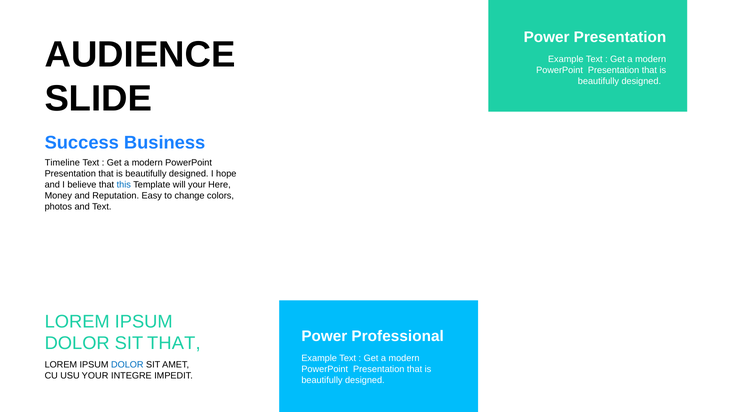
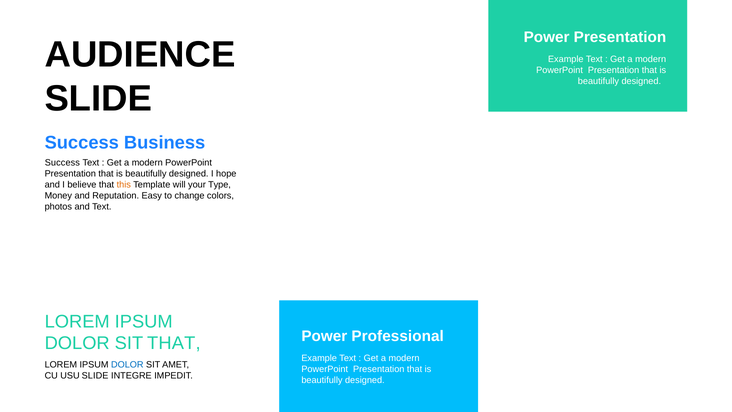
Timeline: Timeline -> Success (62, 163)
this colour: blue -> orange (124, 185)
Here: Here -> Type (220, 185)
USU YOUR: YOUR -> SLIDE (95, 376)
